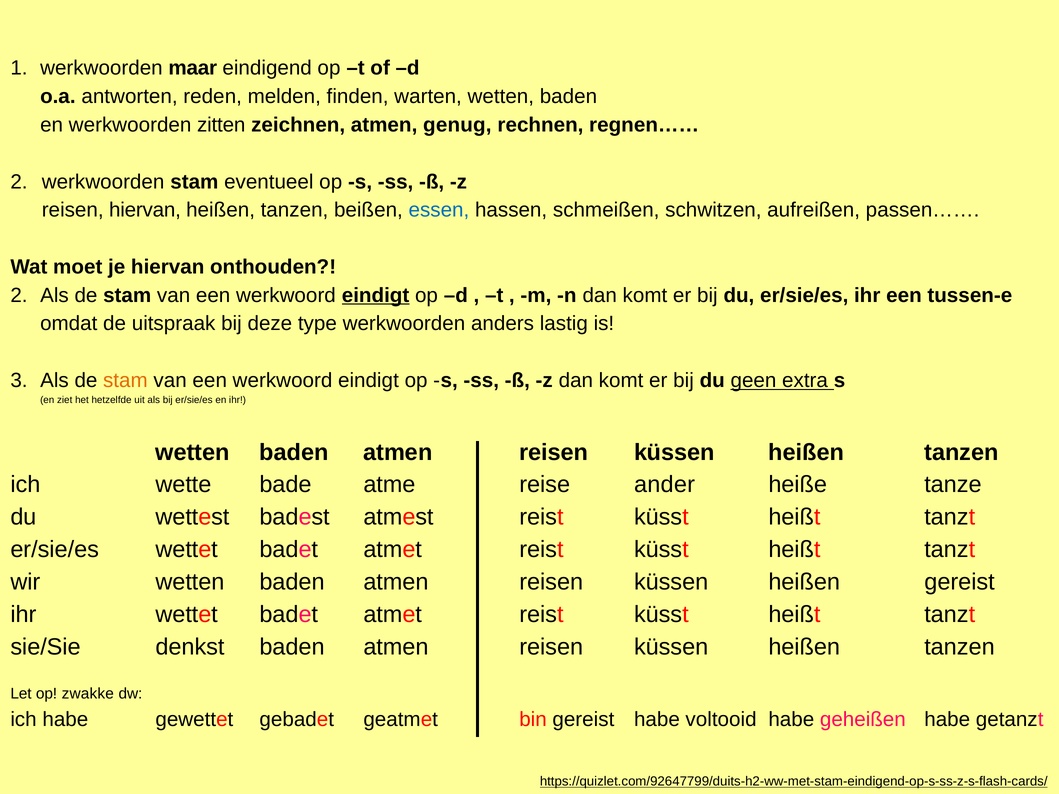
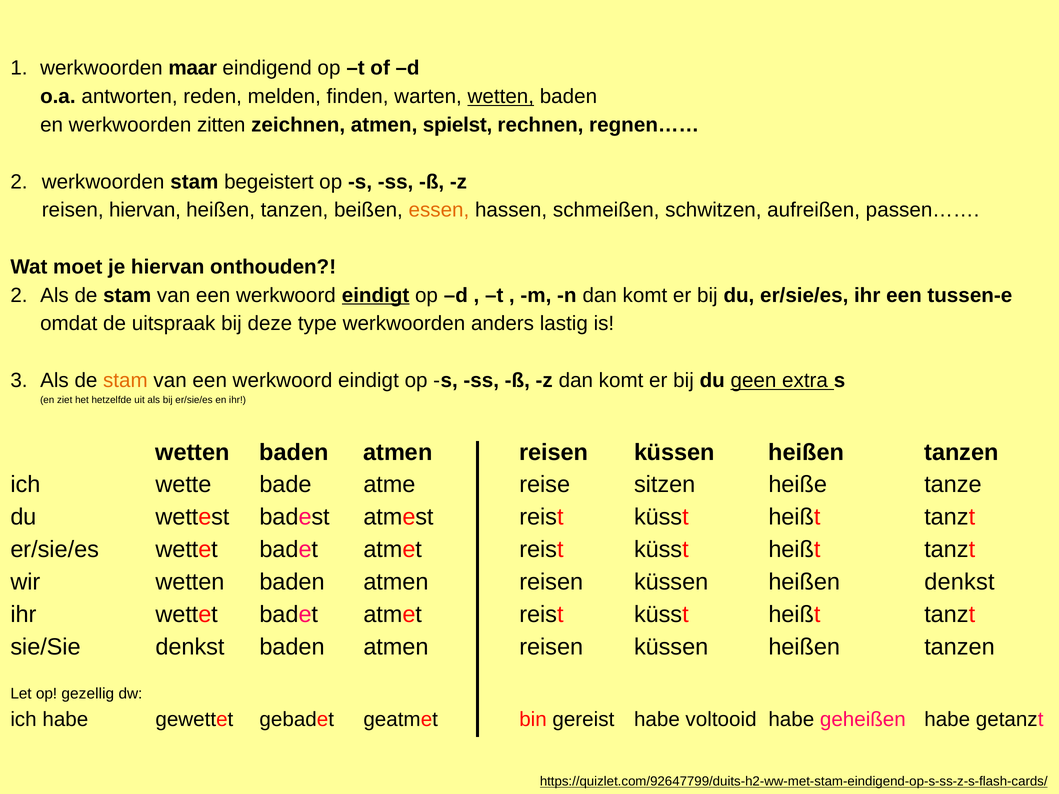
wetten underline: none -> present (501, 97)
genug: genug -> spielst (458, 125)
eventueel: eventueel -> begeistert (269, 182)
essen colour: blue -> orange (439, 210)
ander: ander -> sitzen (665, 485)
heißen gereist: gereist -> denkst (959, 582)
zwakke: zwakke -> gezellig (88, 694)
